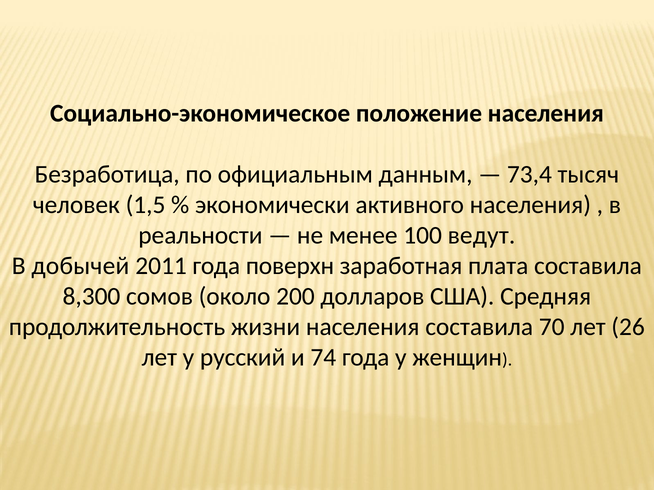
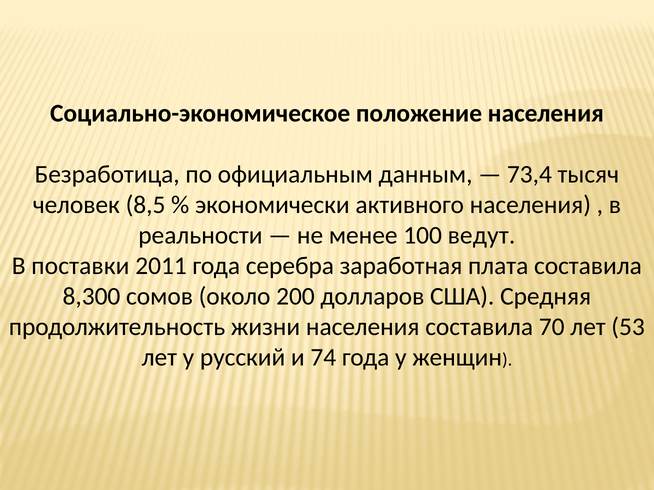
1,5: 1,5 -> 8,5 (146, 205)
добычей: добычей -> поставки (80, 266)
поверхн: поверхн -> серебра (290, 266)
26: 26 -> 53 (628, 327)
